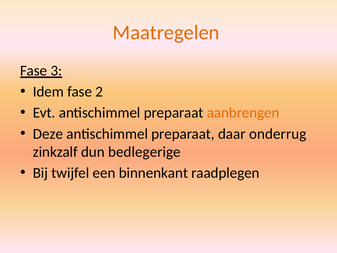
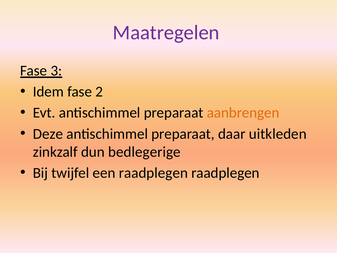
Maatregelen colour: orange -> purple (166, 33)
onderrug: onderrug -> uitkleden (278, 134)
een binnenkant: binnenkant -> raadplegen (153, 173)
